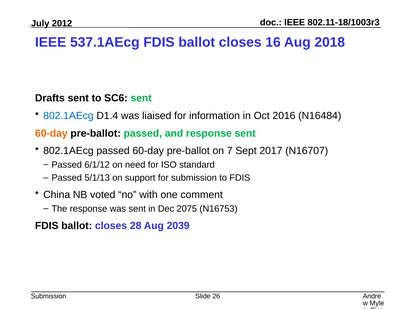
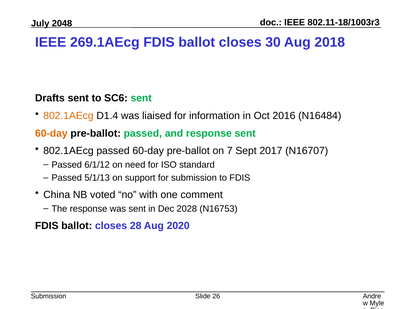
2012: 2012 -> 2048 (62, 23)
537.1AEcg: 537.1AEcg -> 269.1AEcg (105, 42)
16: 16 -> 30 (273, 42)
802.1AEcg colour: blue -> orange (68, 116)
2075: 2075 -> 2028 (187, 209)
2039: 2039 -> 2020 (178, 226)
